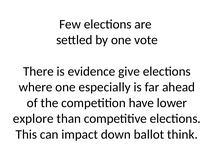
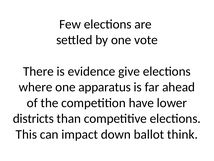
especially: especially -> apparatus (105, 87)
explore: explore -> districts (33, 118)
